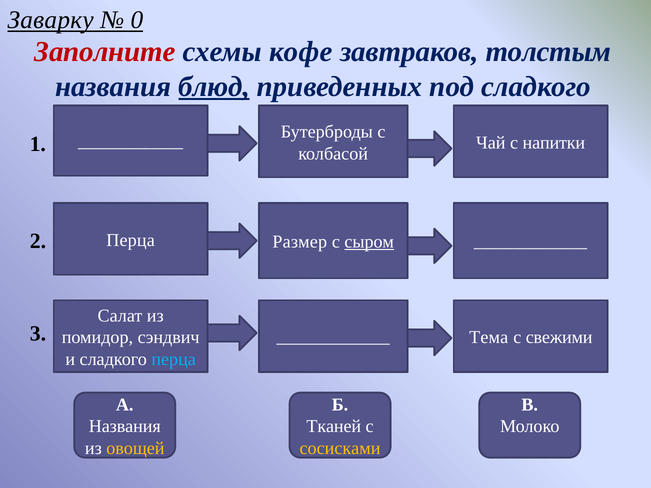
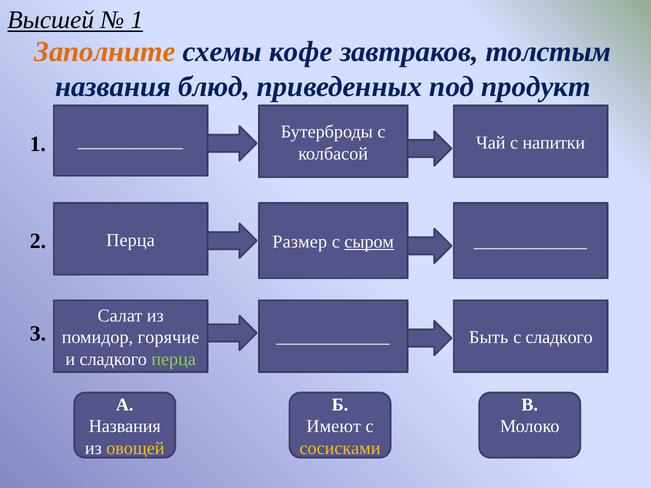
Заварку: Заварку -> Высшей (51, 20)
0: 0 -> 1 (137, 20)
Заполните colour: red -> orange (105, 52)
блюд underline: present -> none (214, 87)
под сладкого: сладкого -> продукт (536, 87)
сэндвич: сэндвич -> горячие (169, 338)
Тема: Тема -> Быть (489, 338)
с свежими: свежими -> сладкого (559, 338)
перца colour: light blue -> light green (174, 359)
Тканей: Тканей -> Имеют (334, 427)
